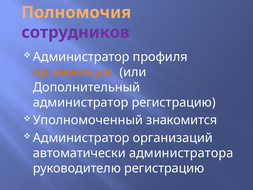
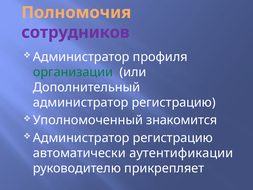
организации colour: orange -> green (73, 72)
организаций: организаций -> регистрацию (173, 138)
администратора: администратора -> аутентификации (181, 153)
руководителю регистрацию: регистрацию -> прикрепляет (164, 168)
